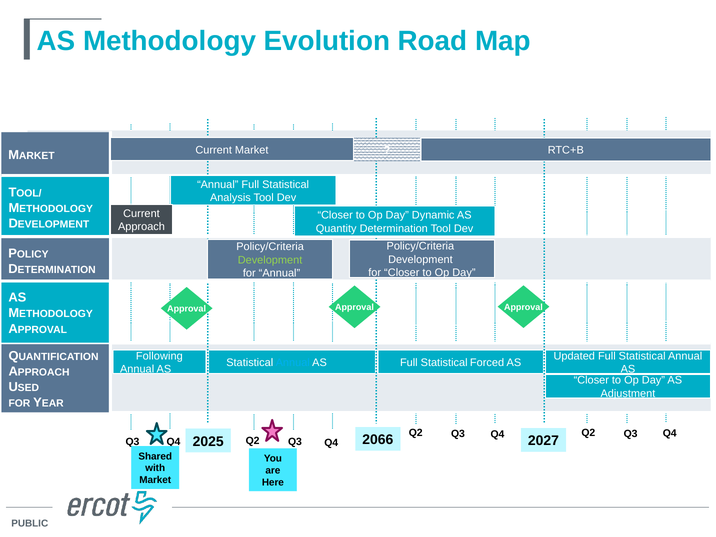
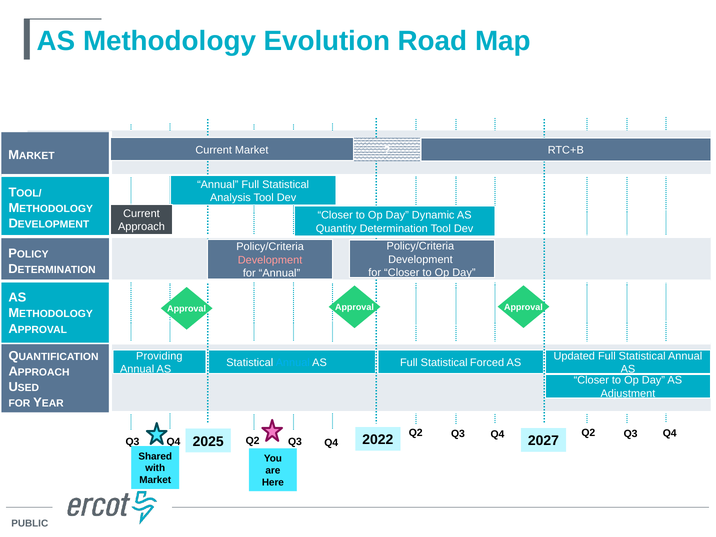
Development colour: light green -> pink (270, 260)
Following: Following -> Providing (159, 356)
2066: 2066 -> 2022 (378, 440)
